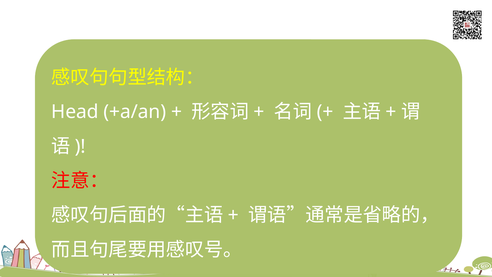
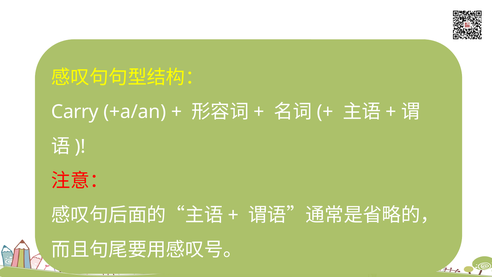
Head: Head -> Carry (75, 112)
